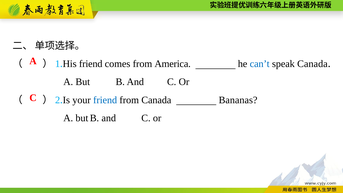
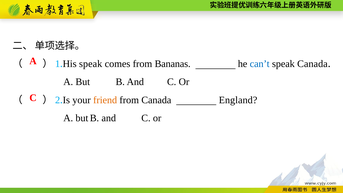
friend: friend -> speak (91, 64)
America: America -> Bananas (173, 64)
friend colour: blue -> orange (105, 100)
Bananas: Bananas -> England (238, 100)
